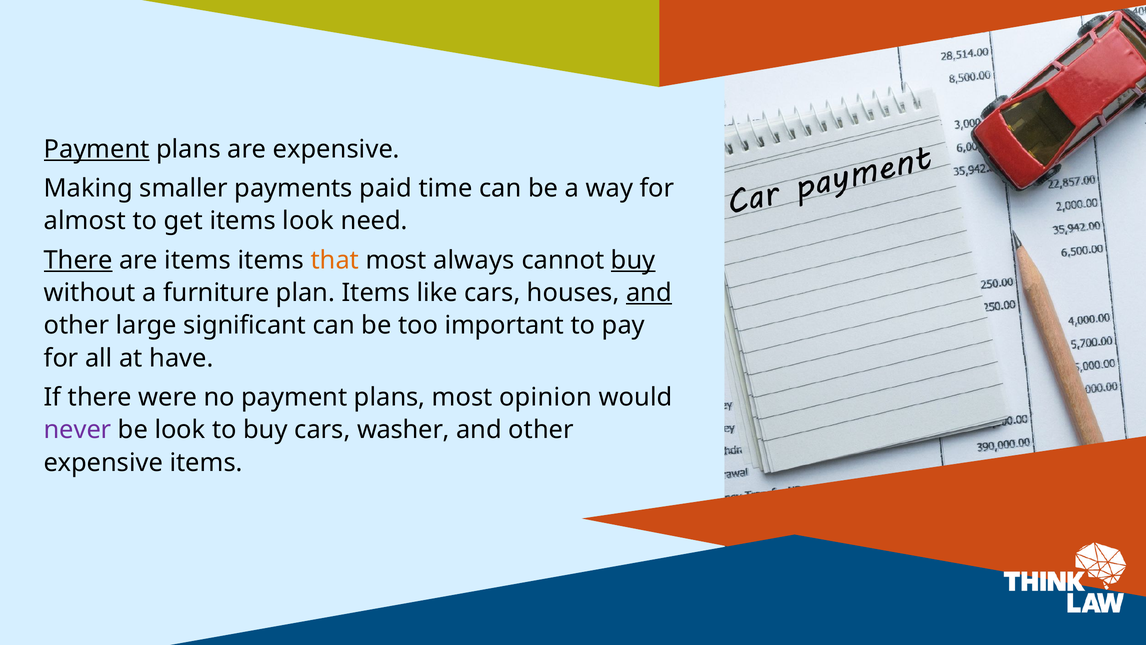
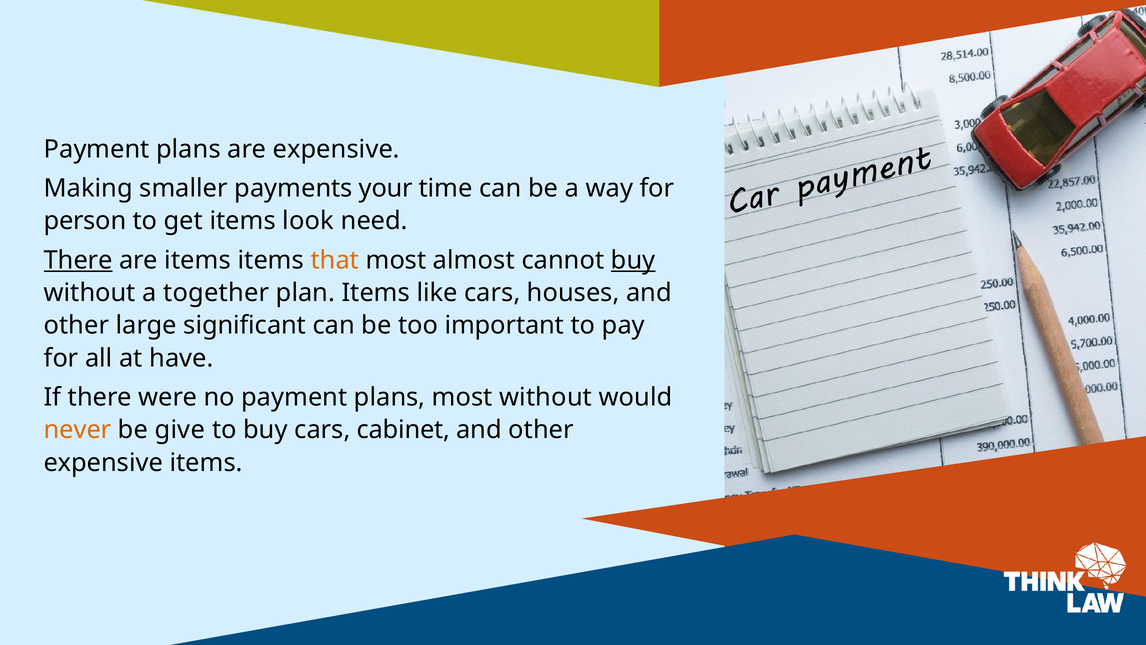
Payment underline: present -> none (97, 149)
paid: paid -> your (386, 188)
almost: almost -> person (85, 221)
always: always -> almost (474, 260)
furniture: furniture -> together (216, 293)
and underline: present -> none (649, 293)
most opinion: opinion -> without (546, 397)
never colour: purple -> orange (78, 430)
be look: look -> give (180, 430)
washer: washer -> cabinet (403, 430)
